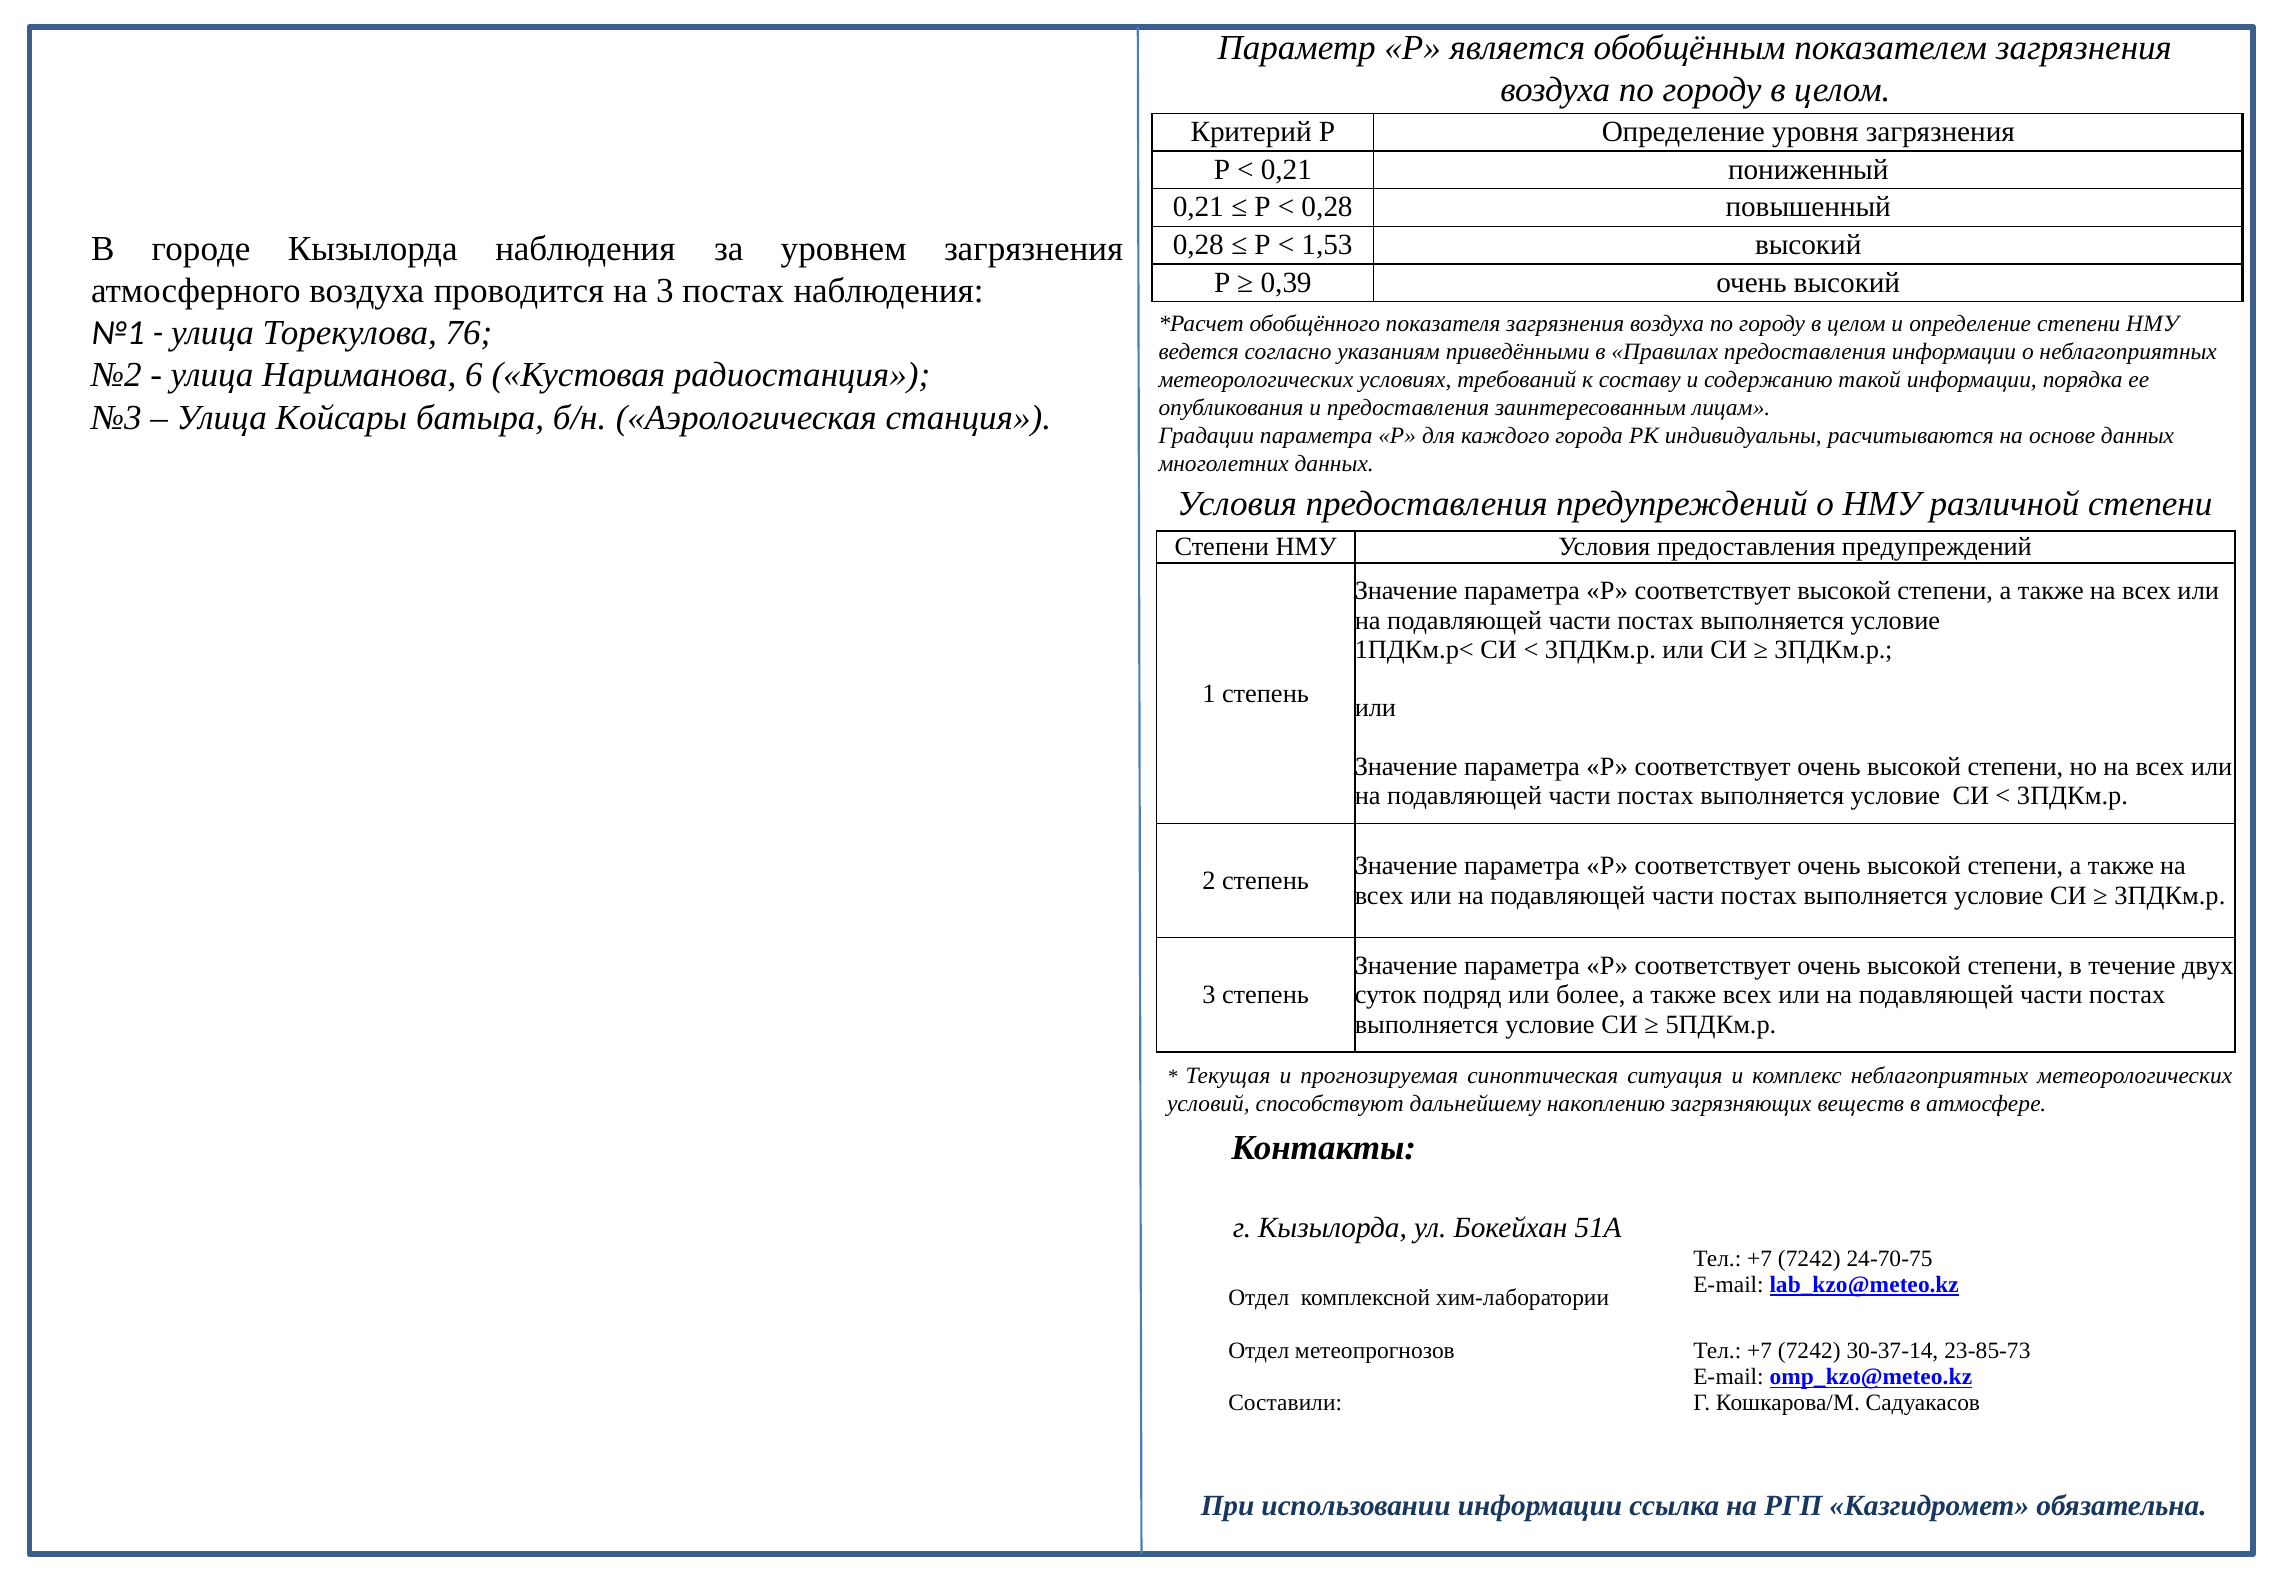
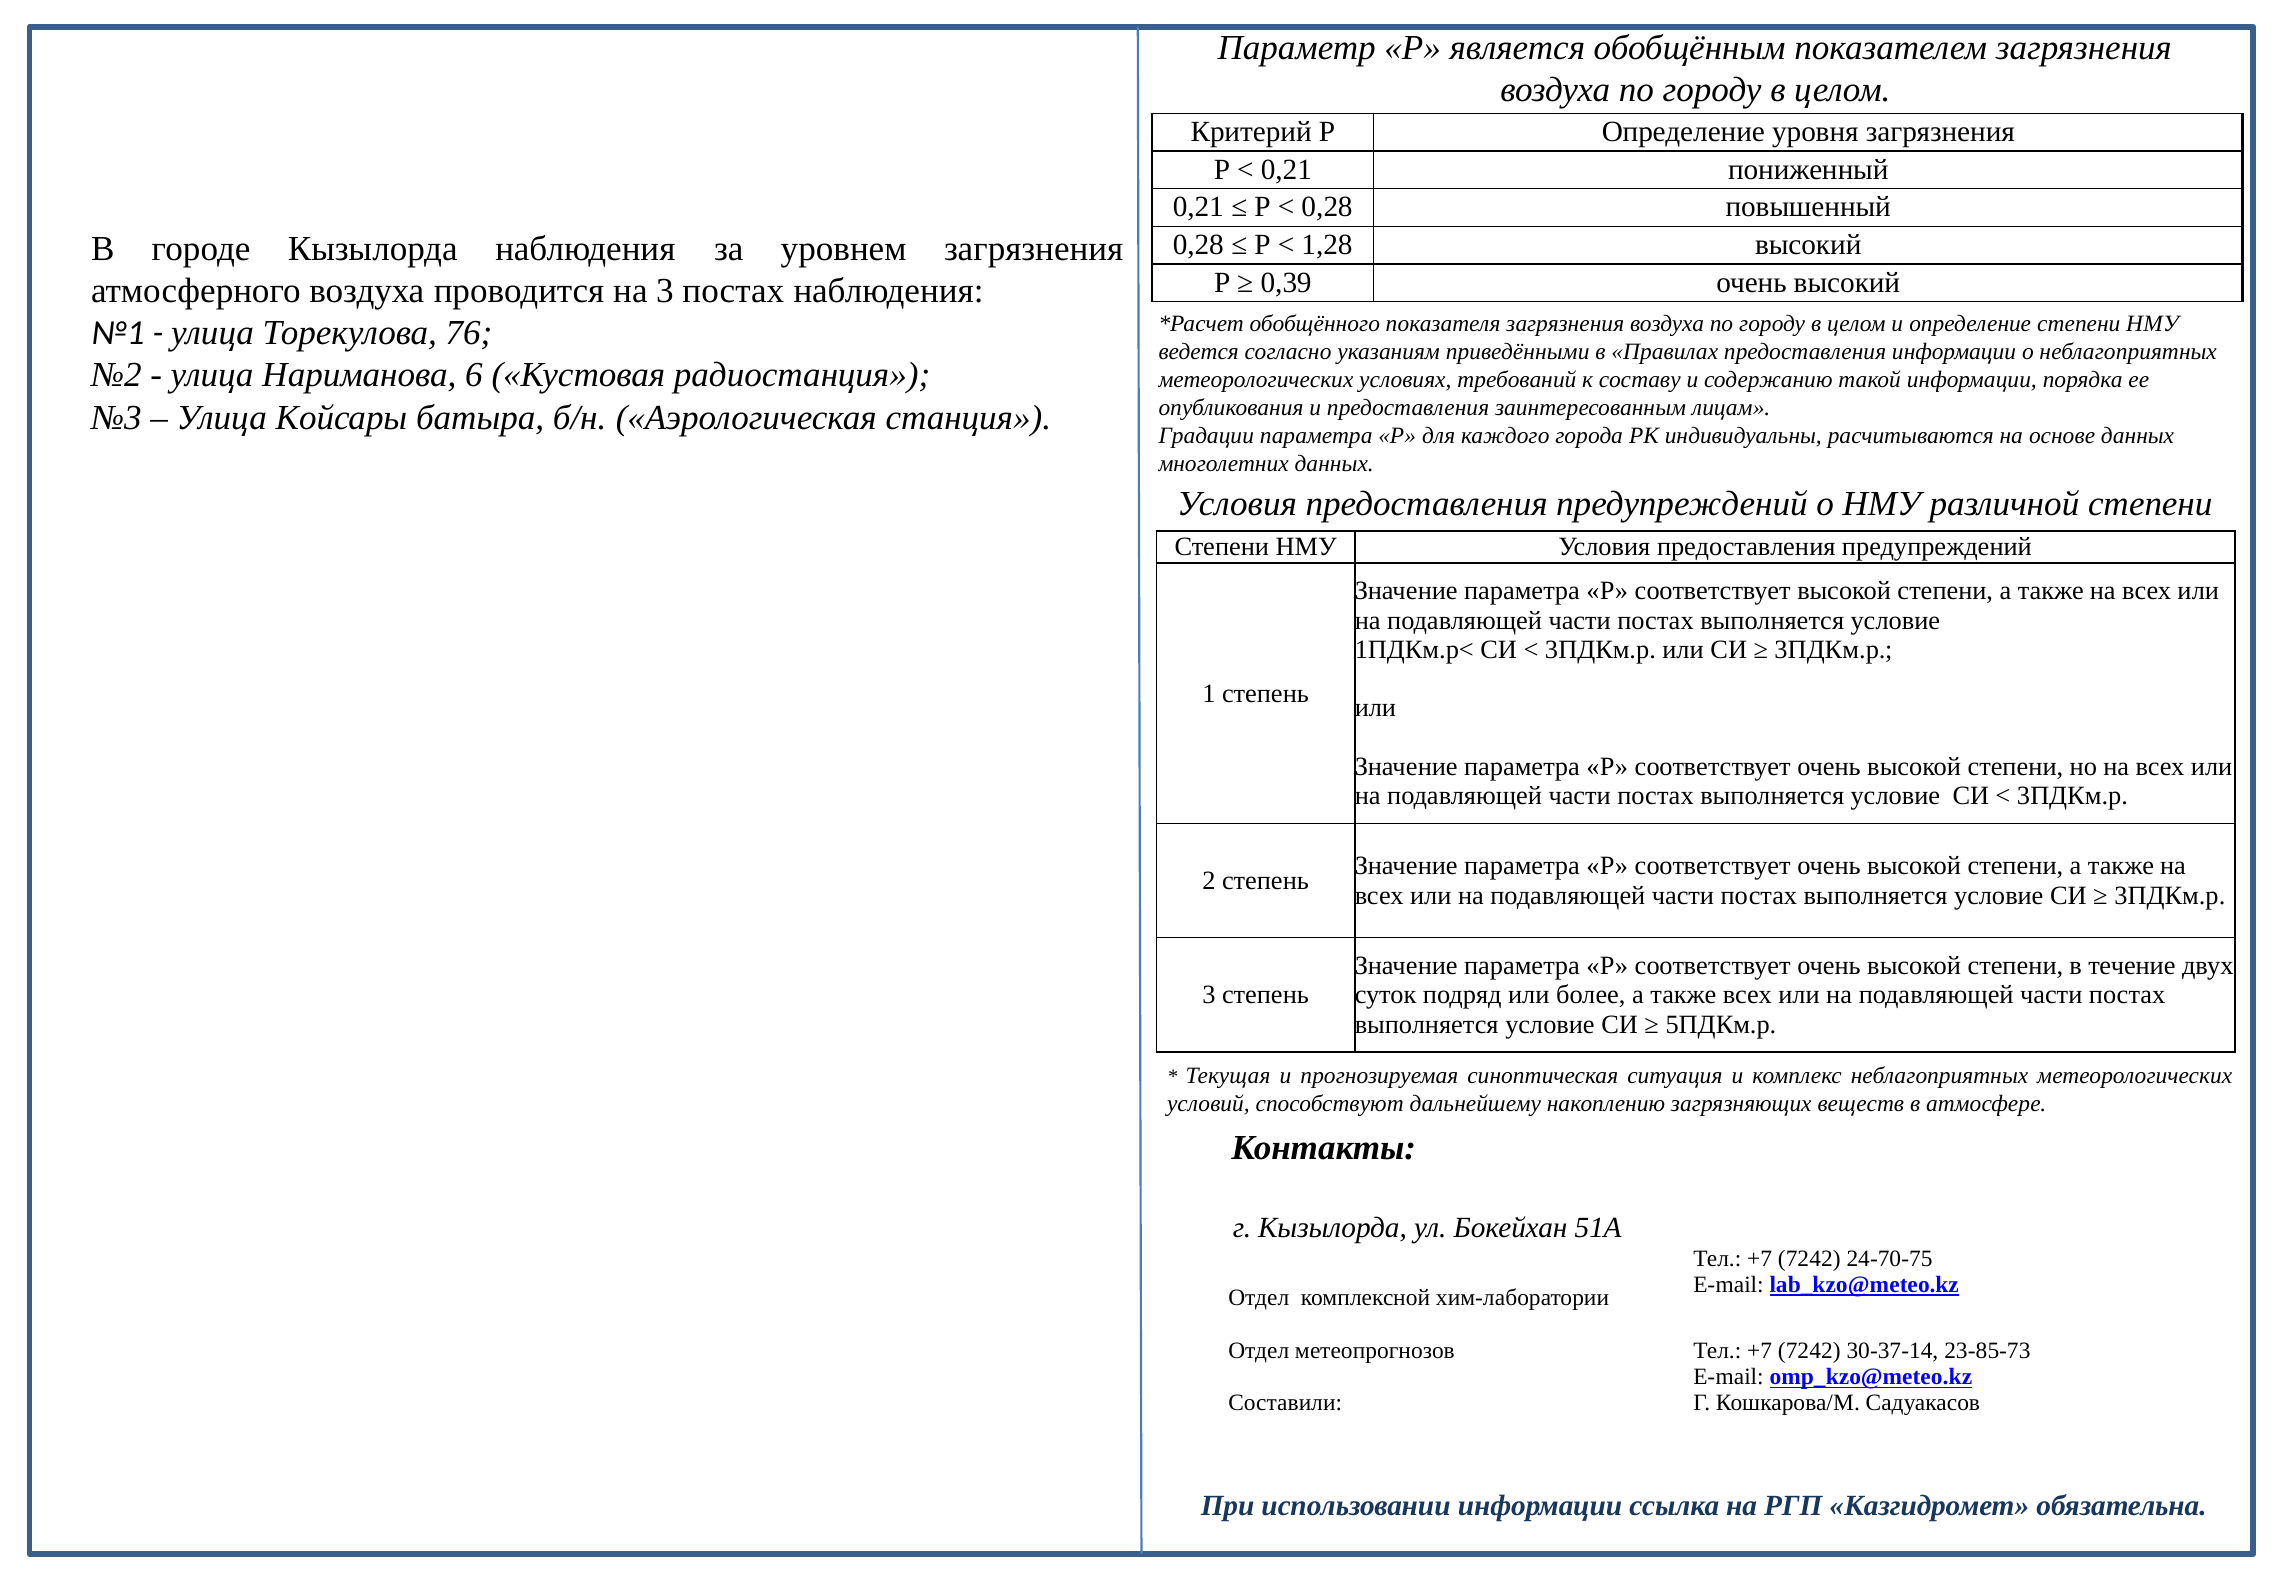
1,53: 1,53 -> 1,28 (1327, 245)
